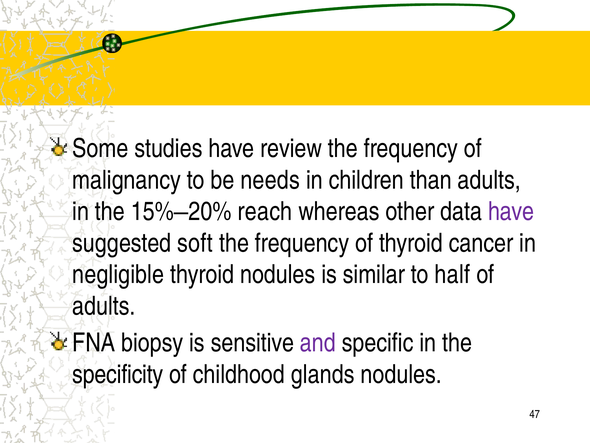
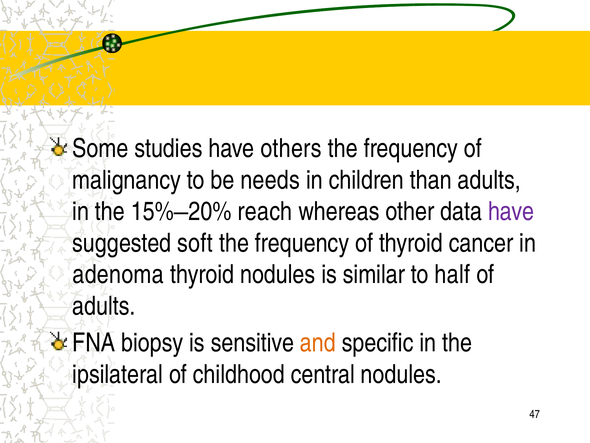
review: review -> others (291, 148)
negligible: negligible -> adenoma (118, 274)
and colour: purple -> orange (318, 342)
specificity: specificity -> ipsilateral (118, 374)
glands: glands -> central (323, 374)
